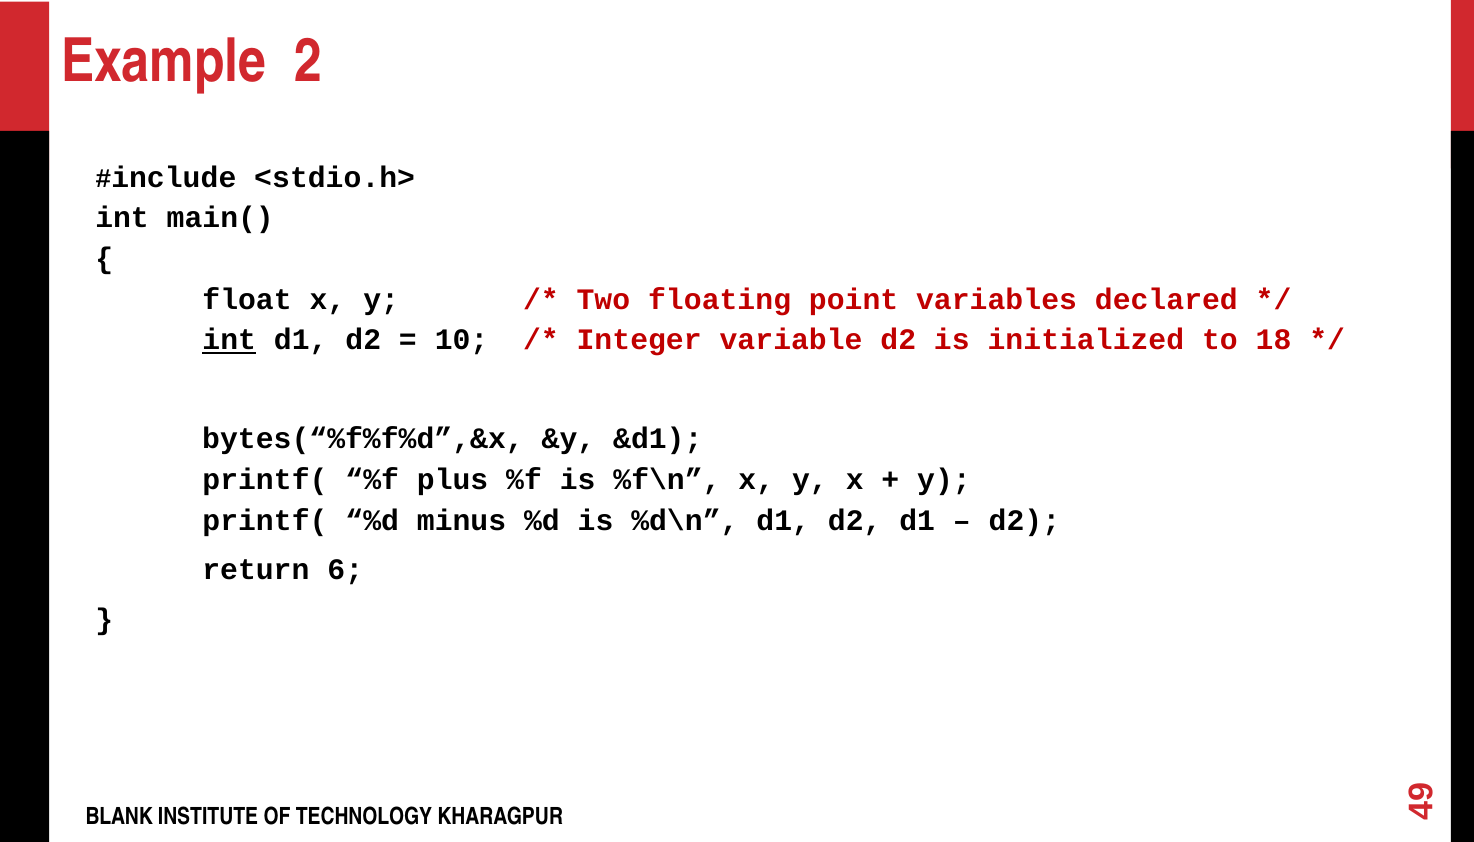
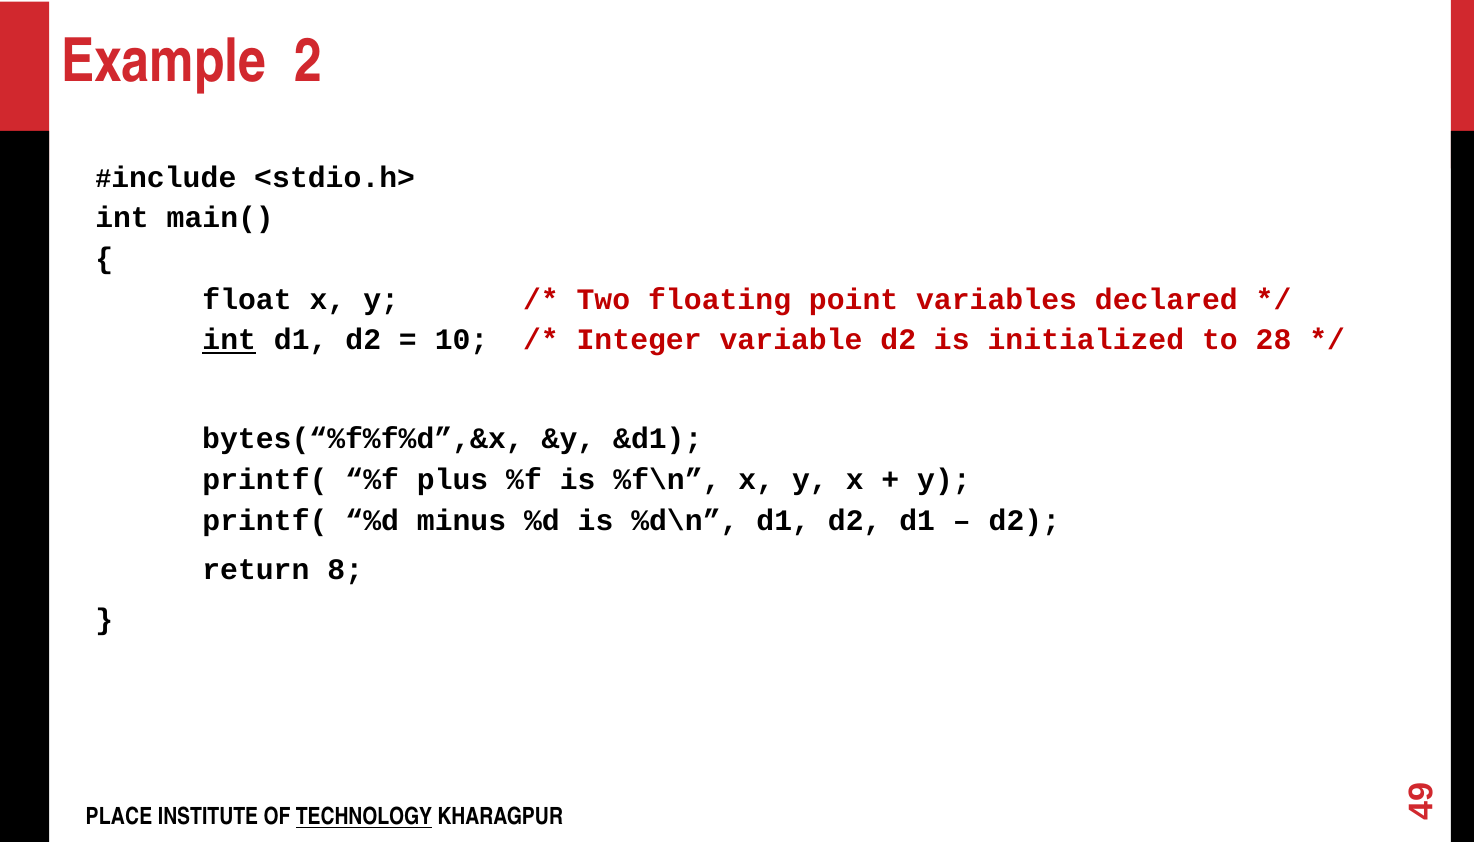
18: 18 -> 28 (1273, 340)
6: 6 -> 8 (345, 570)
BLANK: BLANK -> PLACE (119, 817)
TECHNOLOGY underline: none -> present (364, 817)
